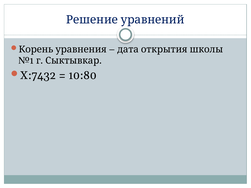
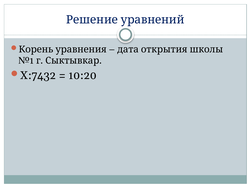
10:80: 10:80 -> 10:20 (83, 75)
